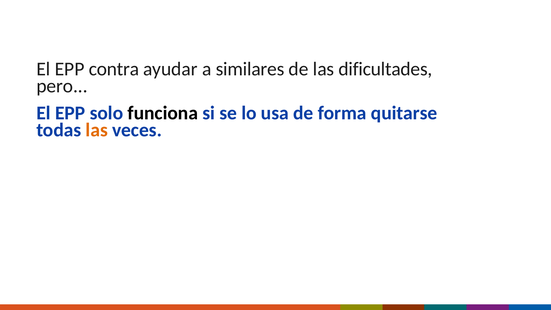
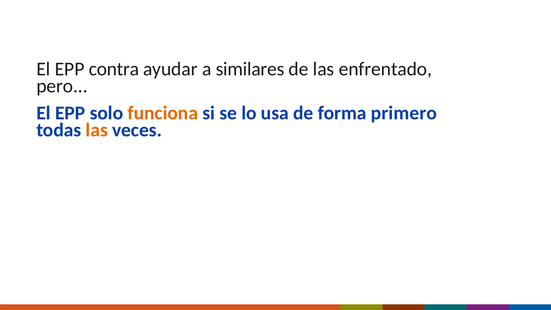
dificultades: dificultades -> enfrentado (385, 69)
funciona colour: black -> orange (163, 113)
quitarse: quitarse -> primero (404, 113)
